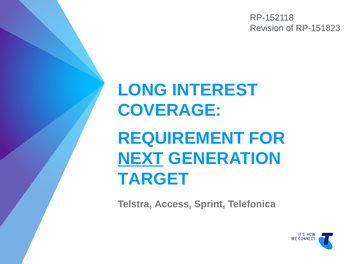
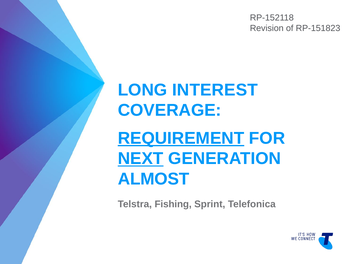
REQUIREMENT underline: none -> present (181, 138)
TARGET: TARGET -> ALMOST (154, 179)
Access: Access -> Fishing (173, 204)
